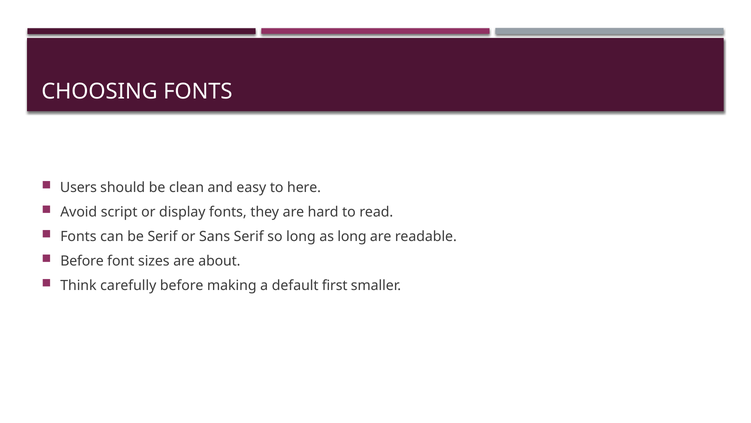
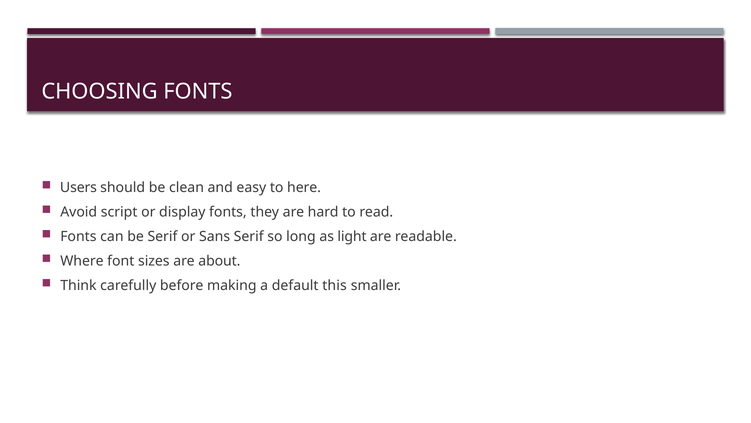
as long: long -> light (352, 236)
Before: Before -> Where (82, 261)
first: first -> this (335, 285)
